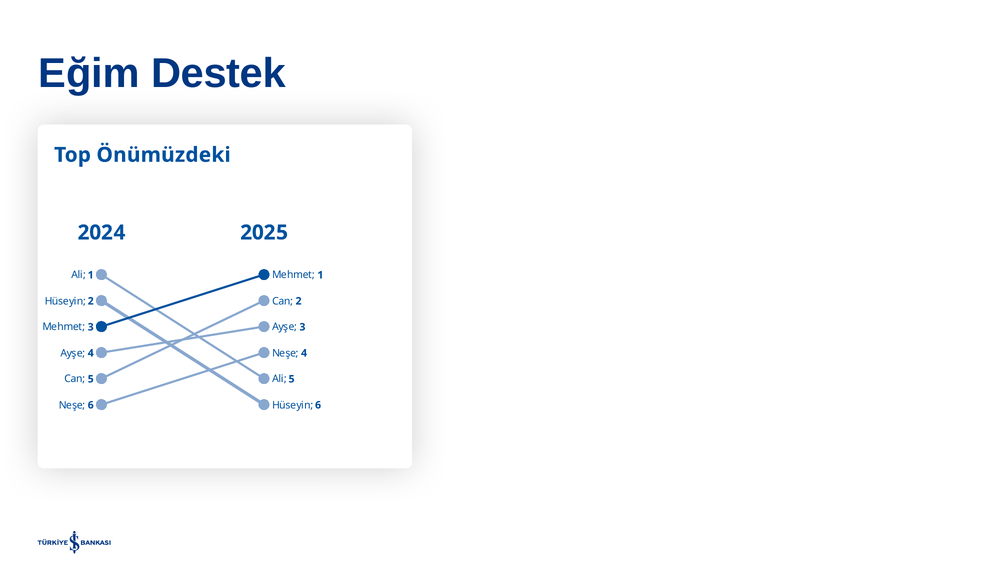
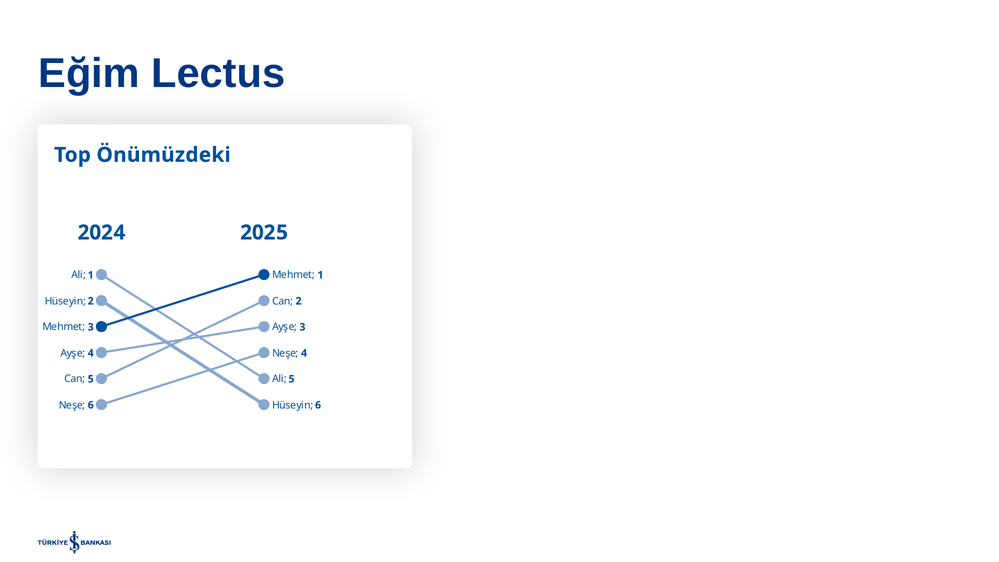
Destek: Destek -> Lectus (218, 74)
